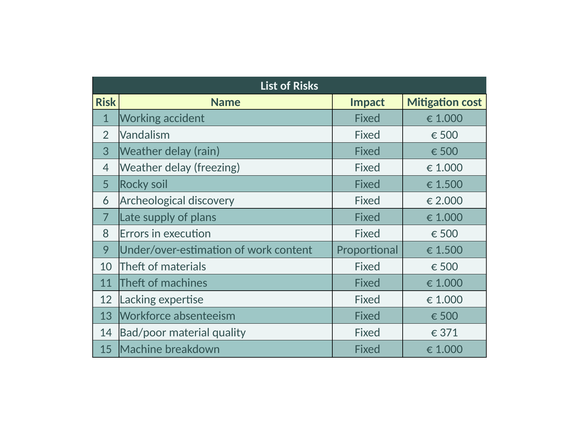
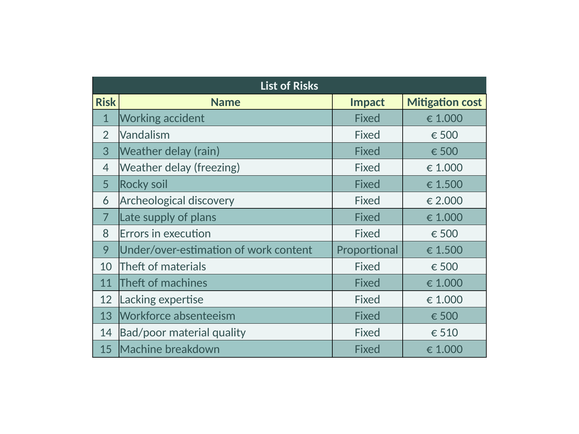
371: 371 -> 510 (449, 333)
